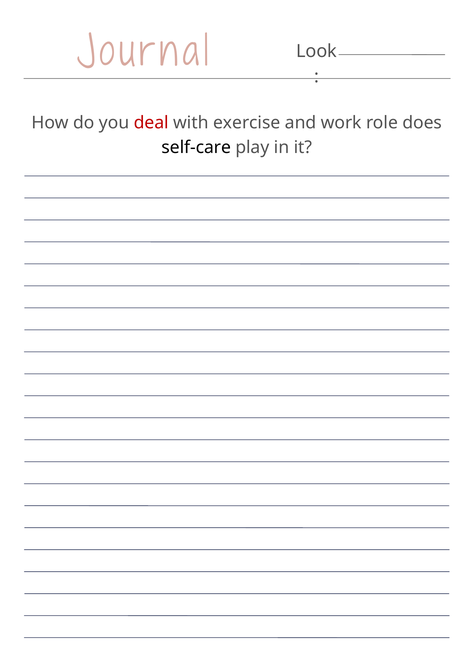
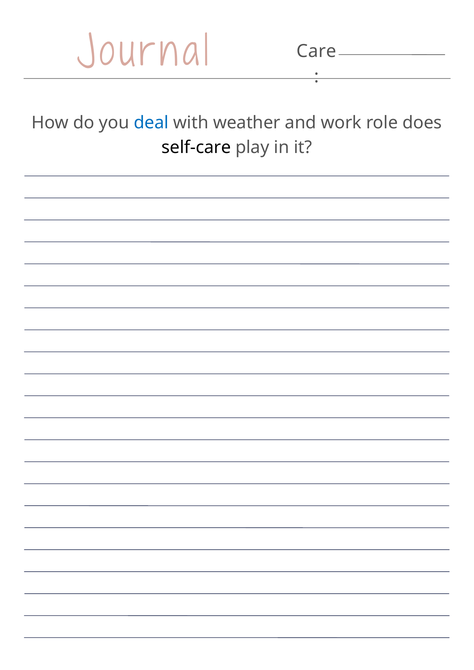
Look: Look -> Care (316, 51)
deal colour: red -> blue (151, 123)
exercise: exercise -> weather (247, 123)
